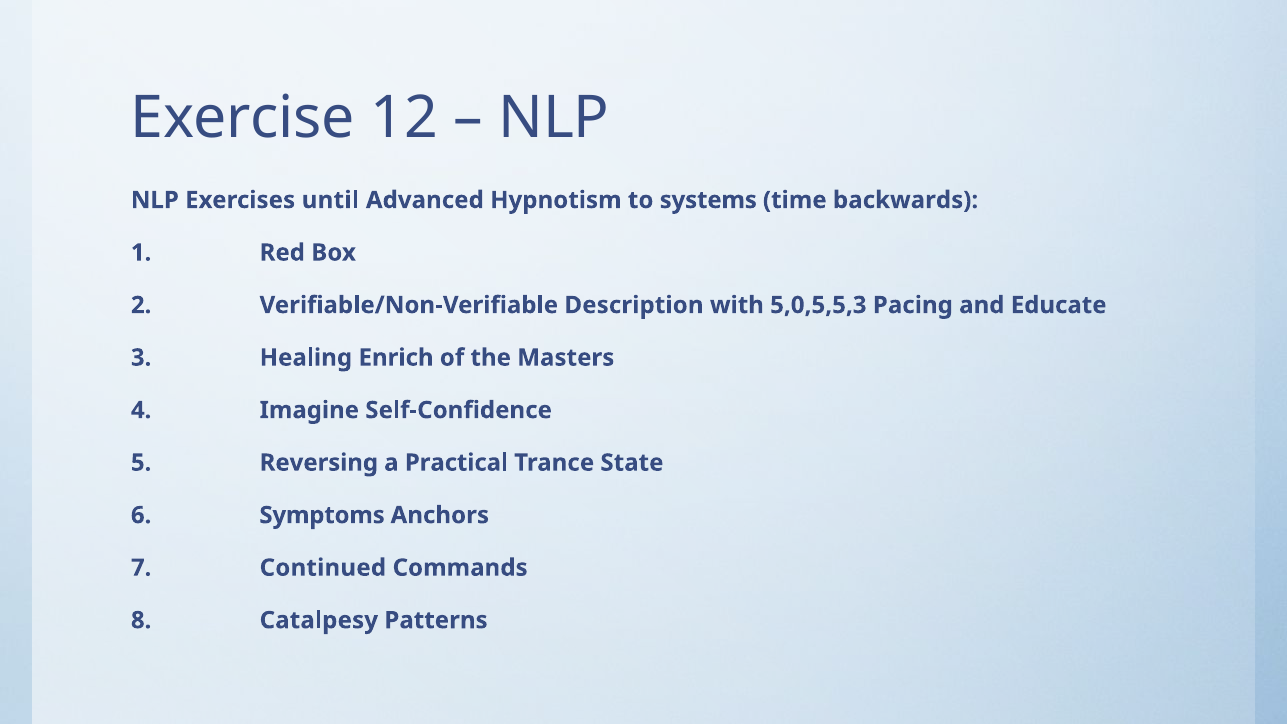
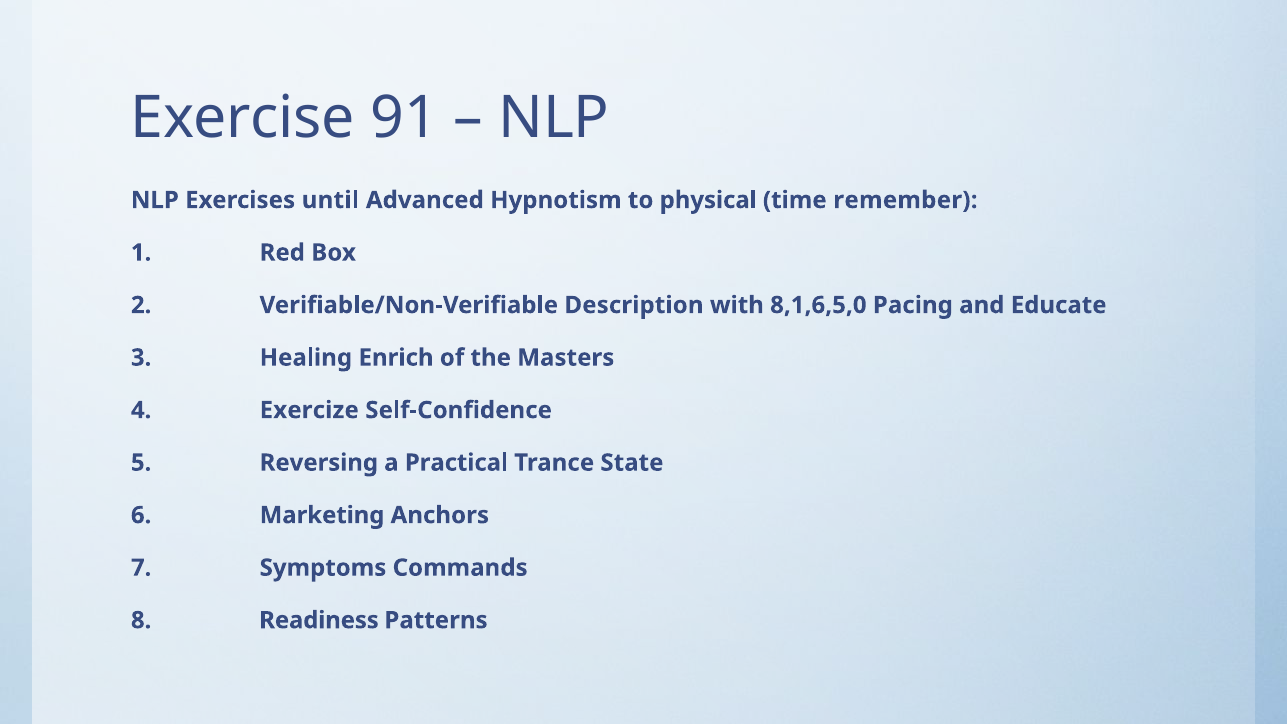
12: 12 -> 91 (404, 118)
systems: systems -> physical (708, 200)
backwards: backwards -> remember (905, 200)
5,0,5,5,3: 5,0,5,5,3 -> 8,1,6,5,0 (818, 305)
Imagine: Imagine -> Exercize (309, 410)
Symptoms: Symptoms -> Marketing (322, 515)
Continued: Continued -> Symptoms (323, 568)
Catalpesy: Catalpesy -> Readiness (319, 620)
